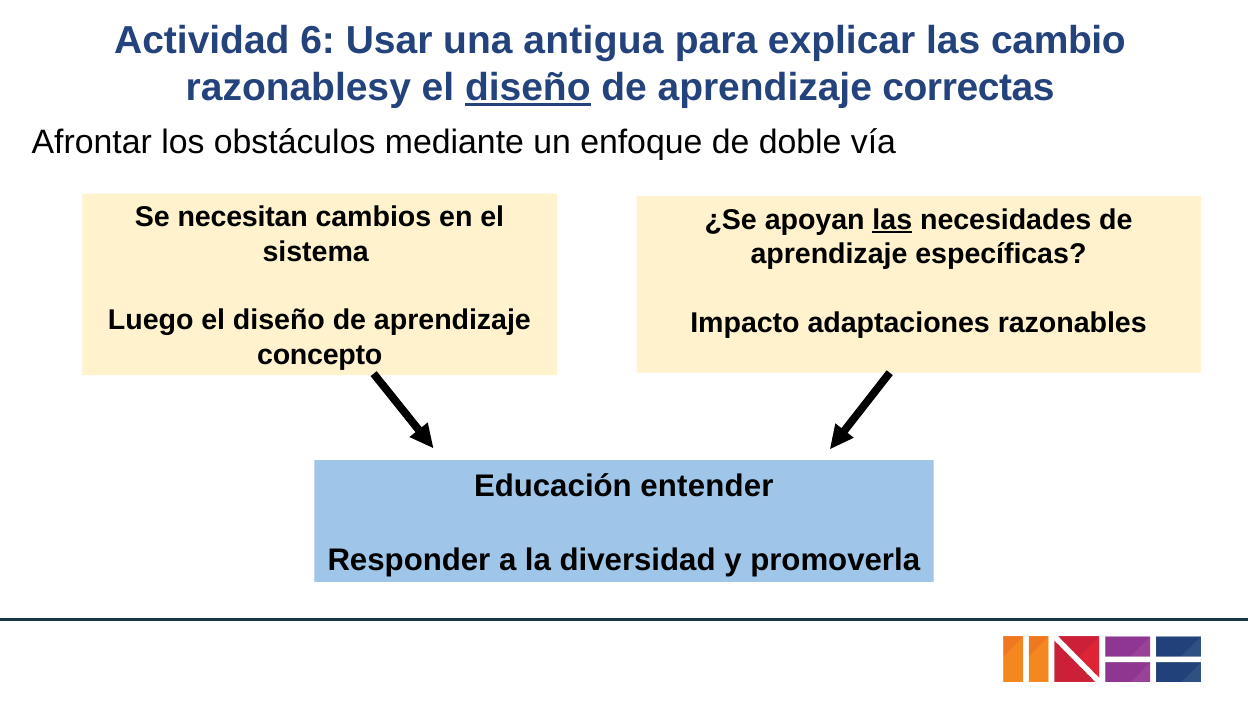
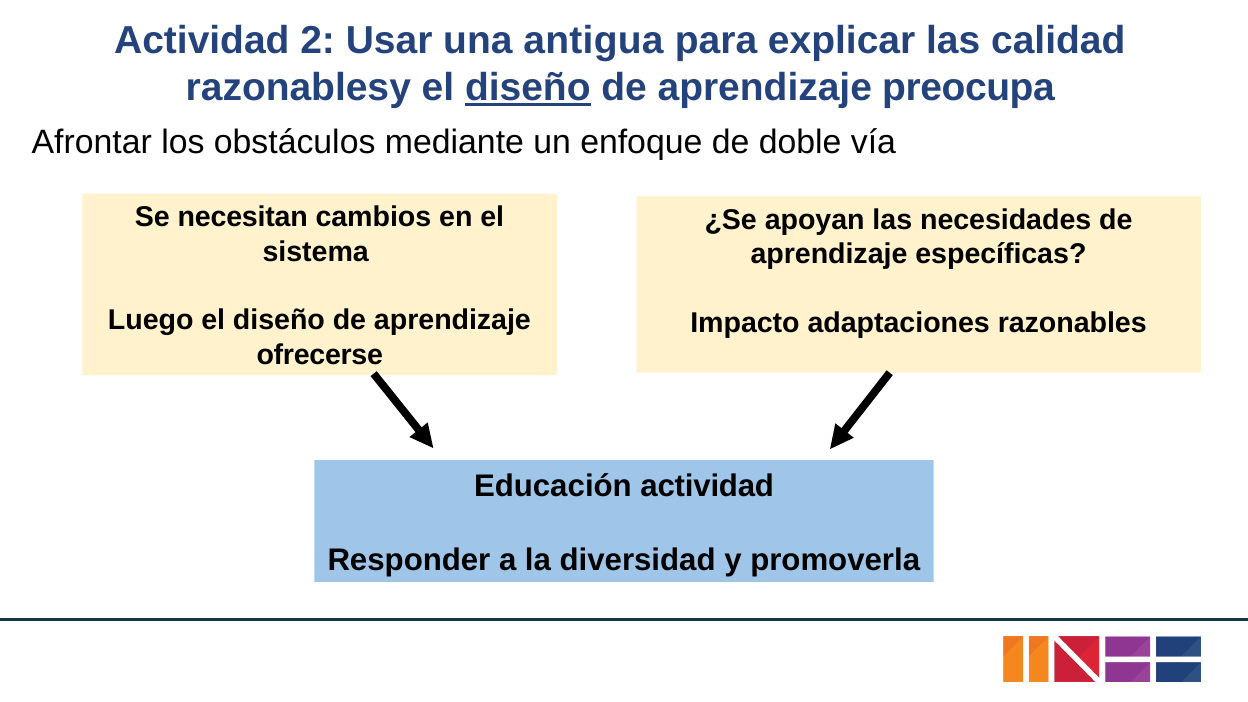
6: 6 -> 2 (318, 41)
cambio: cambio -> calidad (1058, 41)
correctas: correctas -> preocupa (968, 88)
las underline: present -> none (892, 220)
concepto: concepto -> ofrecerse (320, 355)
Educación entender: entender -> actividad (707, 486)
